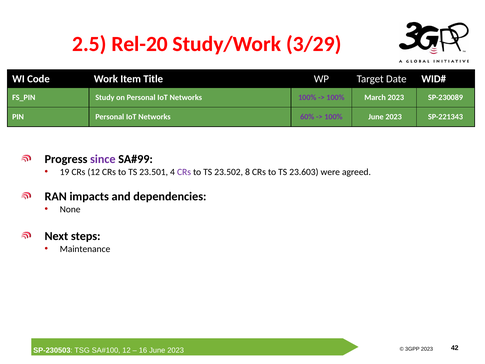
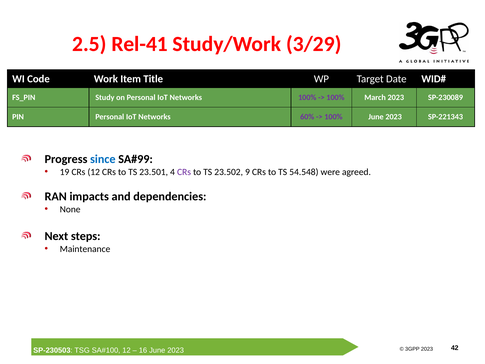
Rel-20: Rel-20 -> Rel-41 (140, 44)
since colour: purple -> blue (103, 159)
8: 8 -> 9 (247, 172)
23.603: 23.603 -> 54.548 (304, 172)
